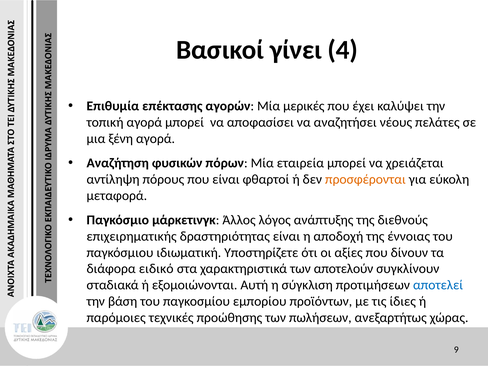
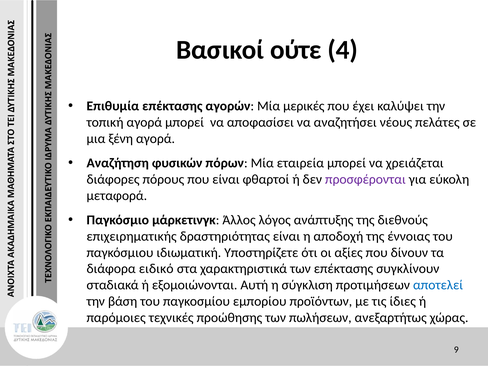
γίνει: γίνει -> ούτε (296, 50)
αντίληψη: αντίληψη -> διάφορες (113, 179)
προσφέρονται colour: orange -> purple (365, 179)
των αποτελούν: αποτελούν -> επέκτασης (343, 269)
